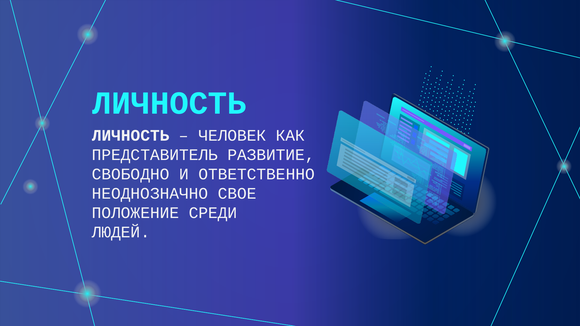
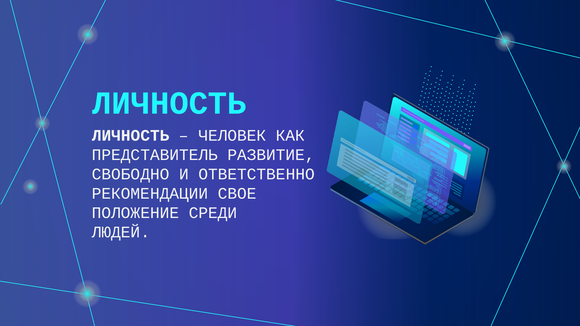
НЕОДНОЗНАЧНО: НЕОДНОЗНАЧНО -> РЕКОМЕНДАЦИИ (150, 194)
